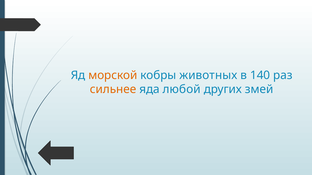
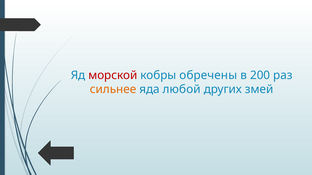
морской colour: orange -> red (113, 76)
животных: животных -> обречены (208, 76)
140: 140 -> 200 (260, 76)
